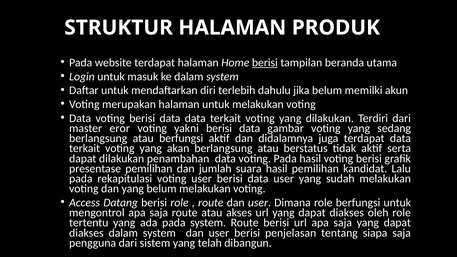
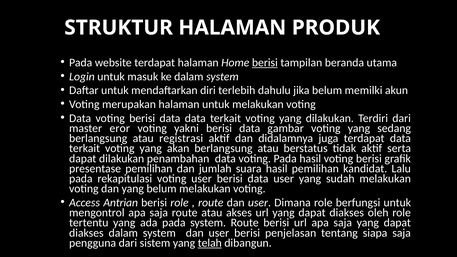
atau berfungsi: berfungsi -> registrasi (181, 138)
Datang: Datang -> Antrian (121, 203)
telah underline: none -> present (210, 243)
